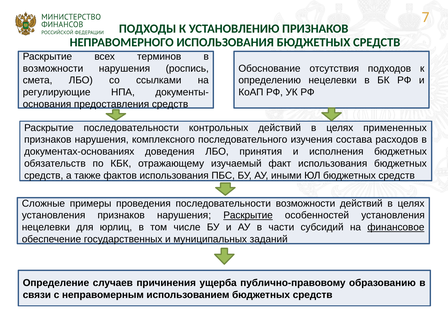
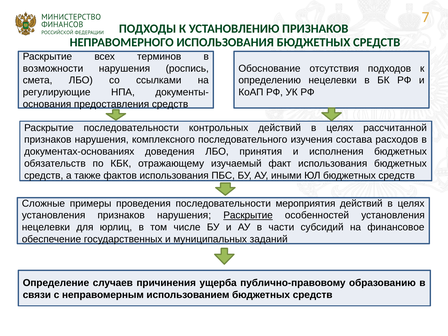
примененных: примененных -> рассчитанной (395, 128)
последовательности возможности: возможности -> мероприятия (306, 203)
финансовое underline: present -> none (396, 227)
